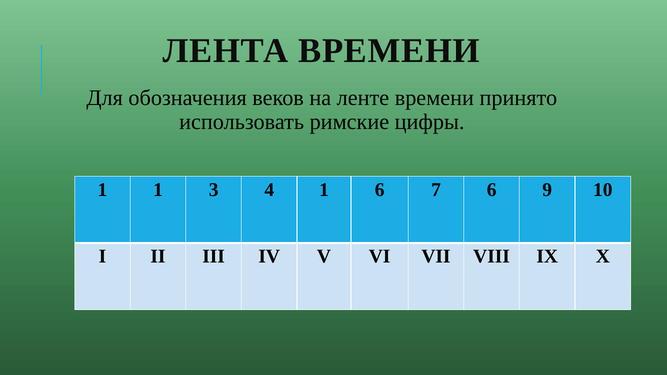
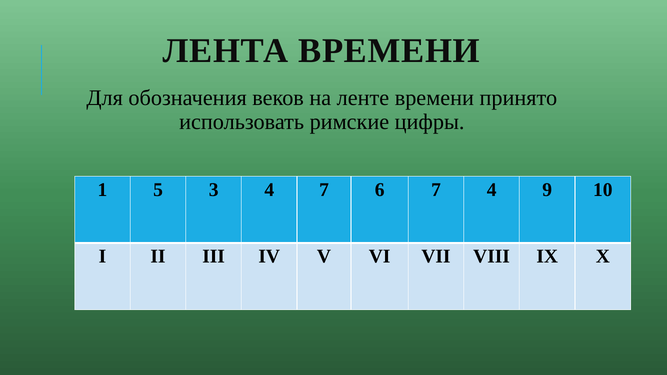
1 1: 1 -> 5 (158, 190)
4 1: 1 -> 7 (324, 190)
7 6: 6 -> 4 (492, 190)
